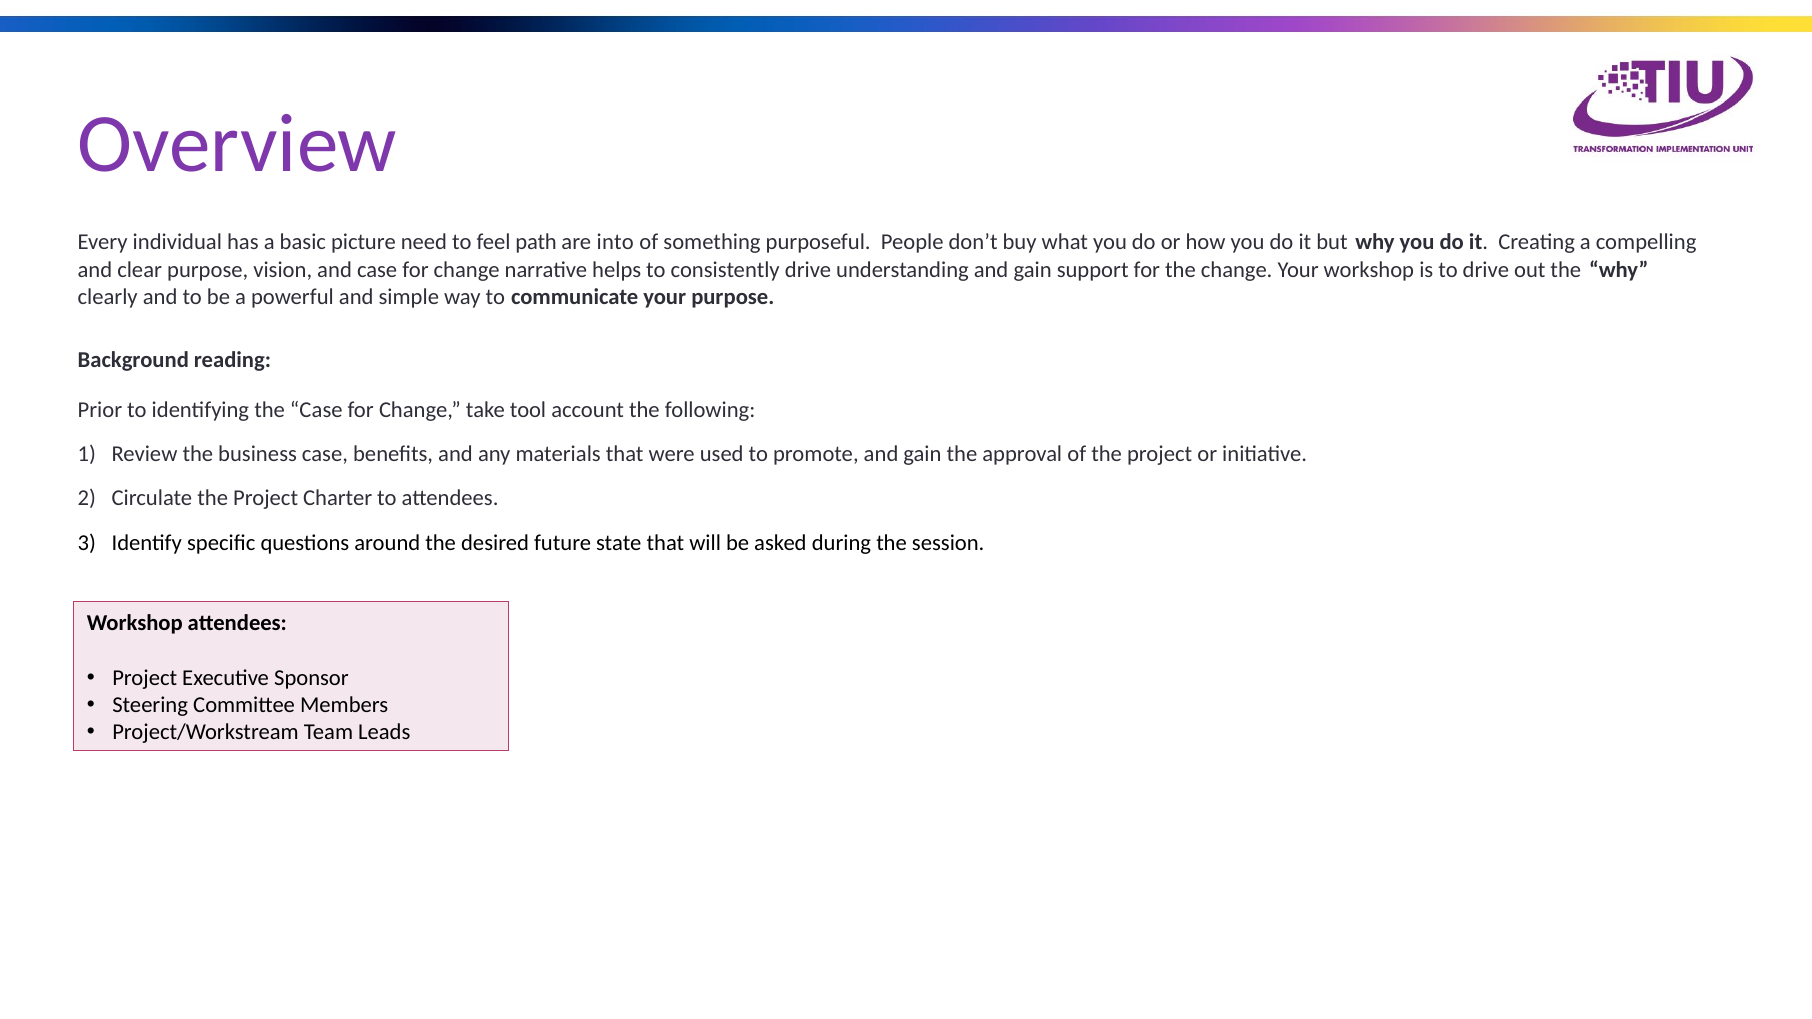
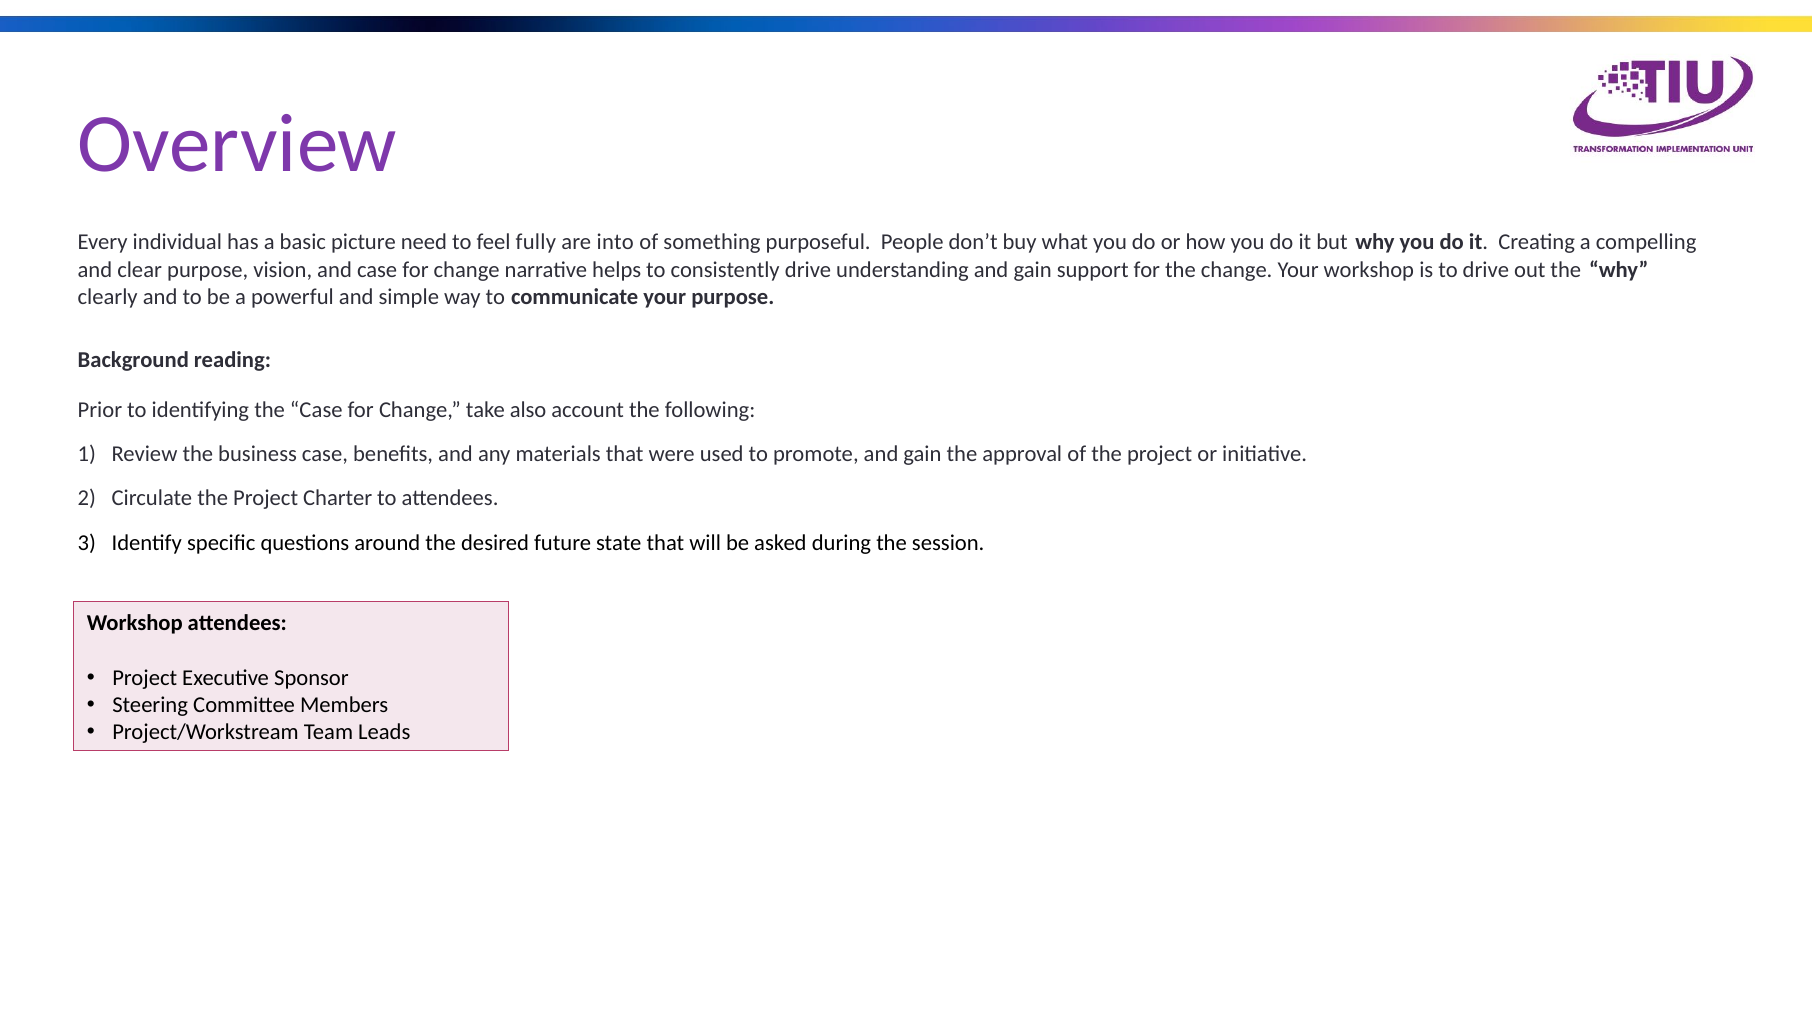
path: path -> fully (536, 242)
tool: tool -> also (528, 410)
